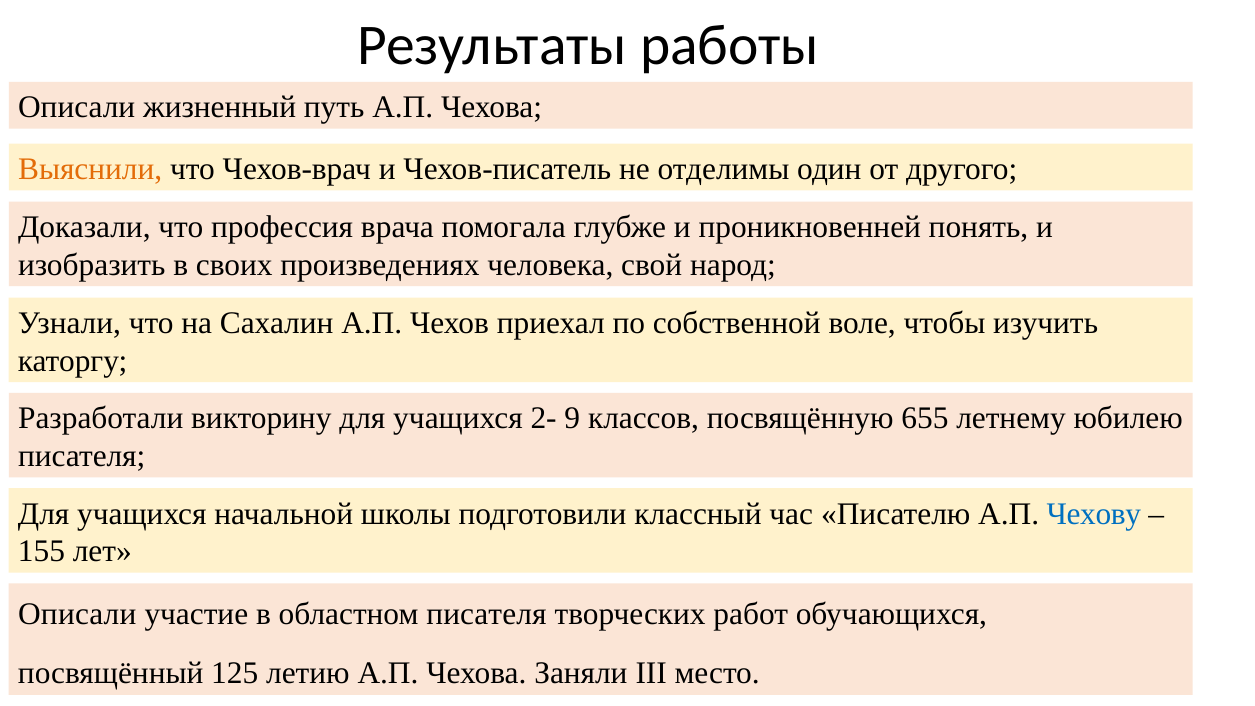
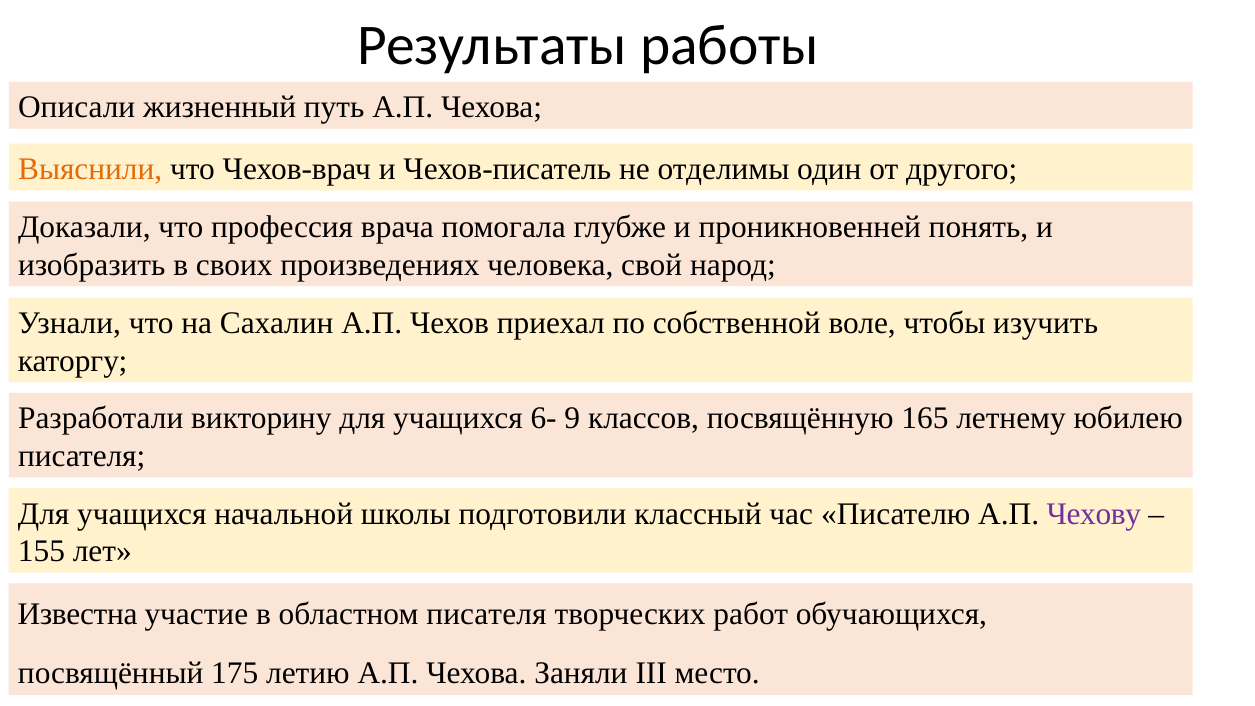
2-: 2- -> 6- (544, 419)
655: 655 -> 165 (925, 419)
Чехову colour: blue -> purple (1094, 514)
Описали: Описали -> Известна (78, 615)
125: 125 -> 175 (235, 674)
